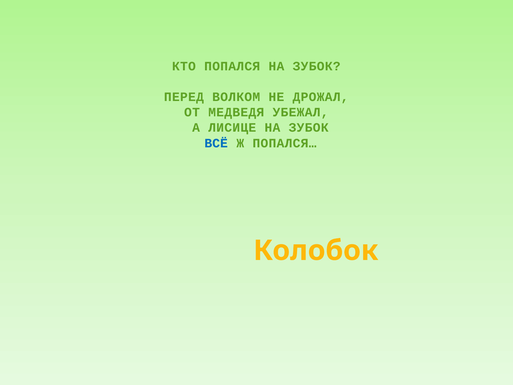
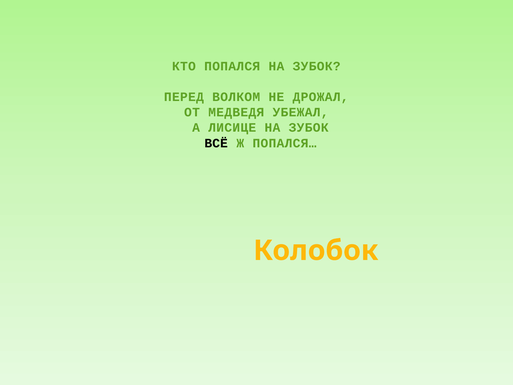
ВСЁ colour: blue -> black (216, 143)
